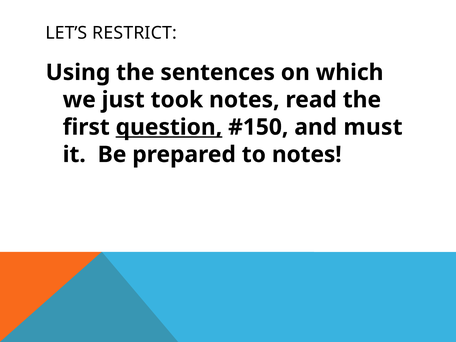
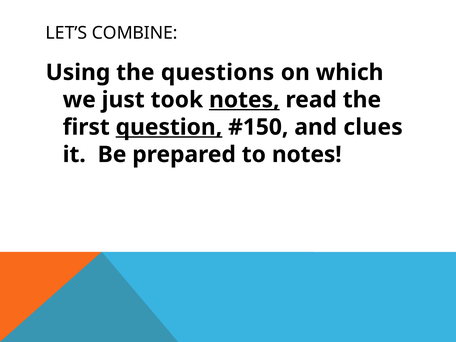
RESTRICT: RESTRICT -> COMBINE (135, 33)
sentences: sentences -> questions (218, 72)
notes underline: none -> present (244, 100)
must: must -> clues (373, 127)
